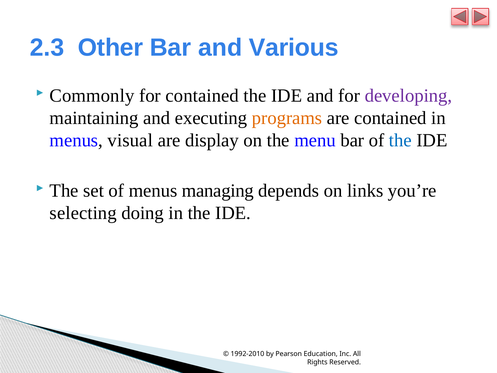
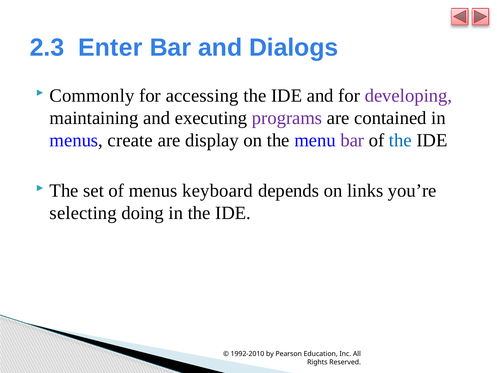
Other: Other -> Enter (110, 48)
Various: Various -> Dialogs (294, 48)
for contained: contained -> accessing (202, 95)
programs colour: orange -> purple (287, 118)
visual: visual -> create (130, 140)
bar colour: black -> purple (352, 140)
managing: managing -> keyboard (218, 191)
